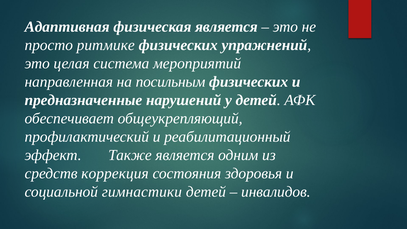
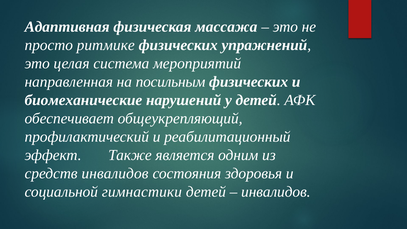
физическая является: является -> массажа (226, 27)
предназначенные: предназначенные -> биомеханические (83, 100)
средств коррекция: коррекция -> инвалидов (115, 173)
